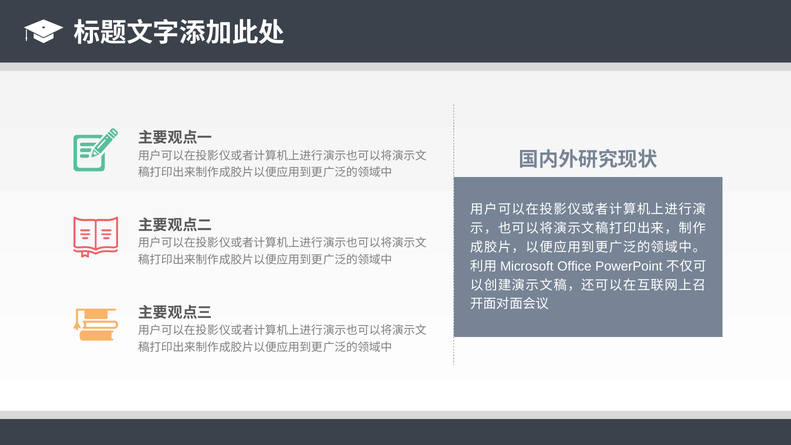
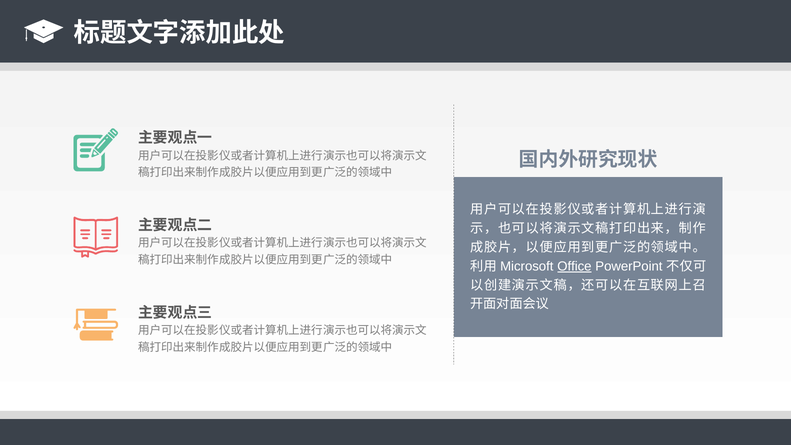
Office underline: none -> present (574, 266)
